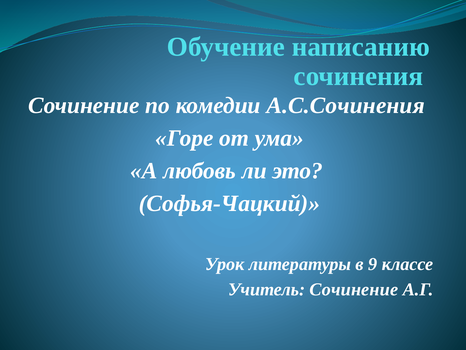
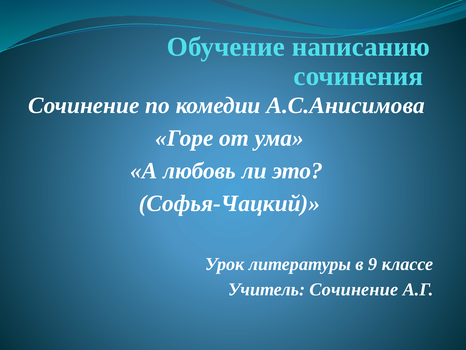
А.С.Сочинения: А.С.Сочинения -> А.С.Анисимова (346, 105)
